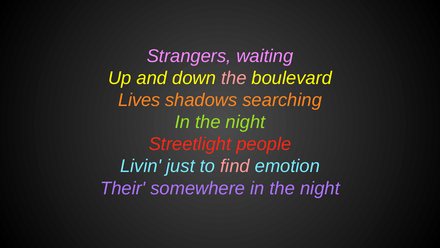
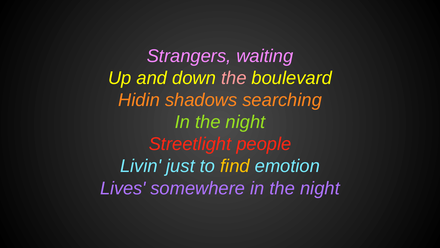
Lives: Lives -> Hidin (139, 100)
find colour: pink -> yellow (235, 166)
Their: Their -> Lives (123, 188)
